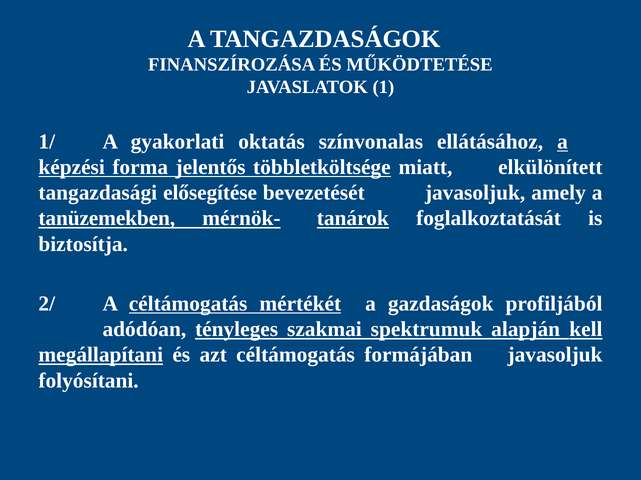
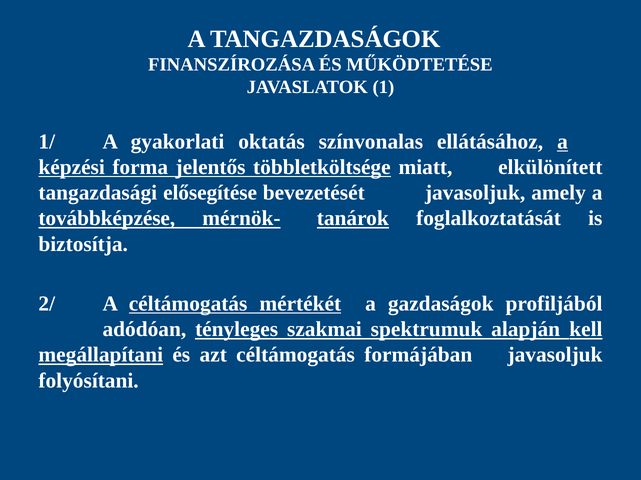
tanüzemekben: tanüzemekben -> továbbképzése (107, 219)
